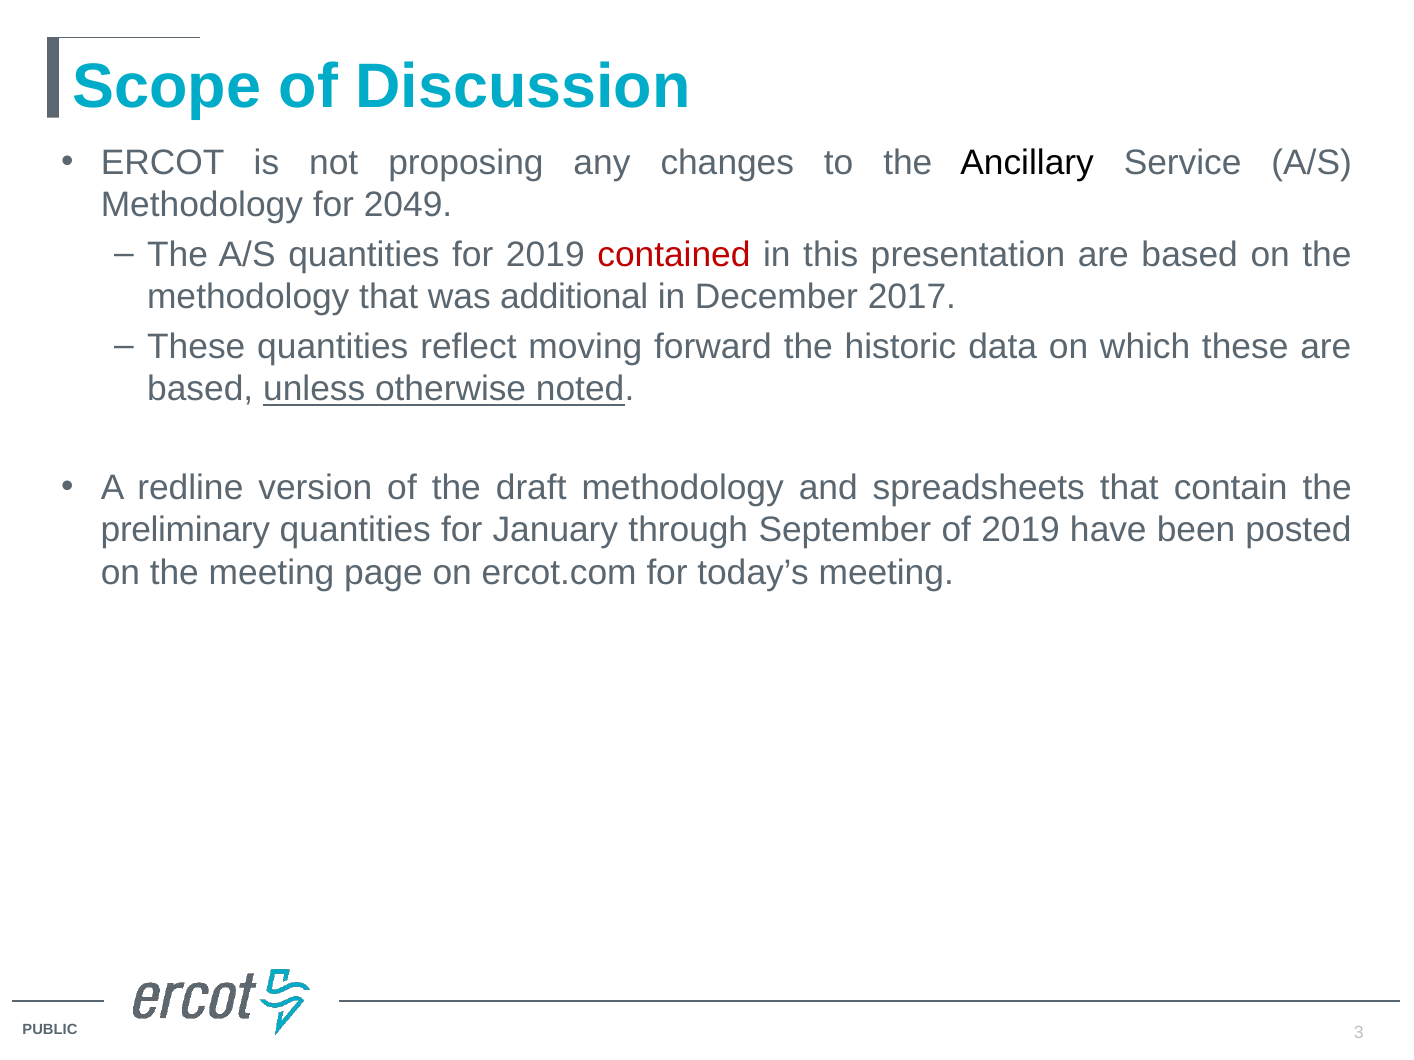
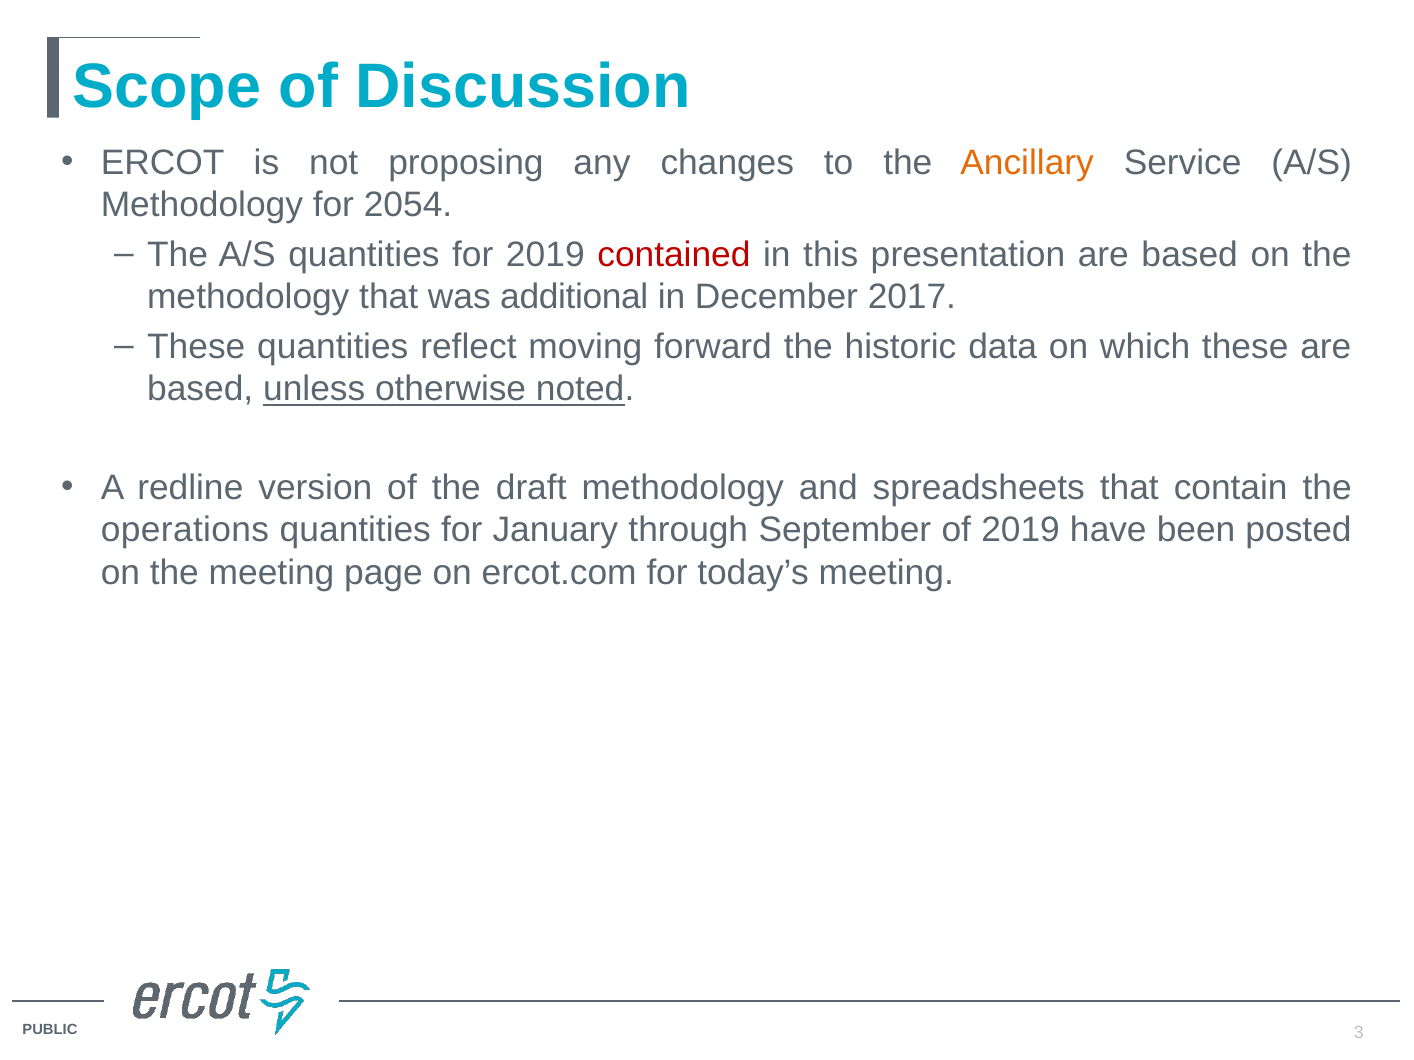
Ancillary colour: black -> orange (1027, 163)
2049: 2049 -> 2054 (408, 205)
preliminary: preliminary -> operations (185, 531)
